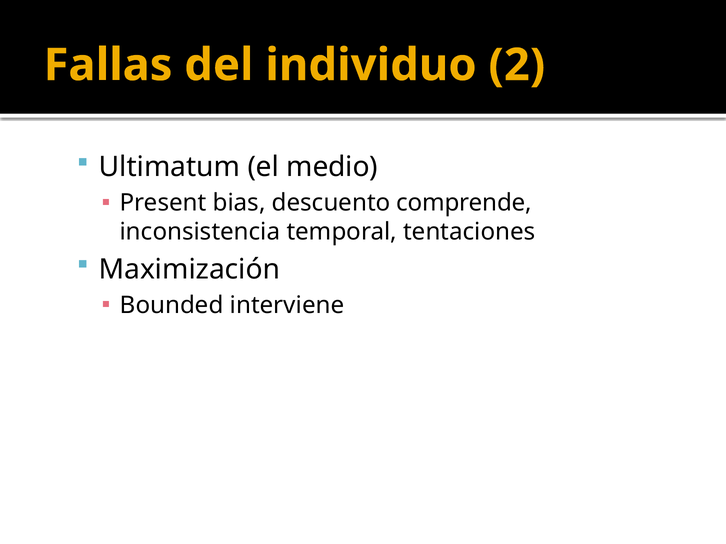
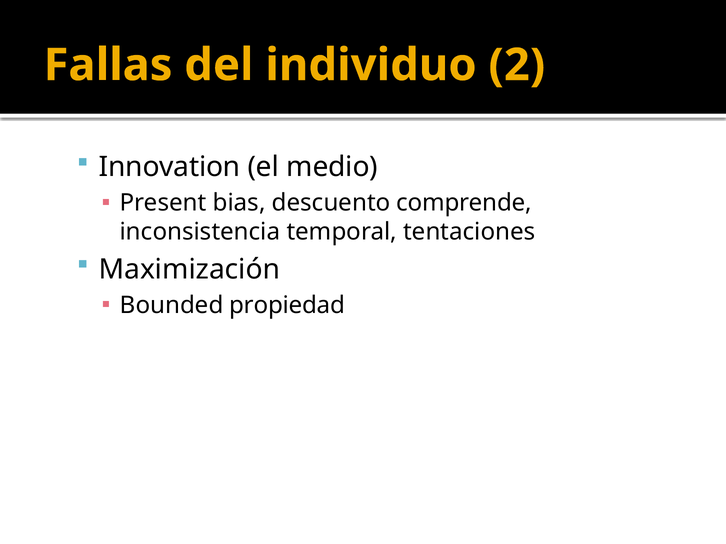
Ultimatum: Ultimatum -> Innovation (170, 167)
interviene: interviene -> propiedad (287, 306)
